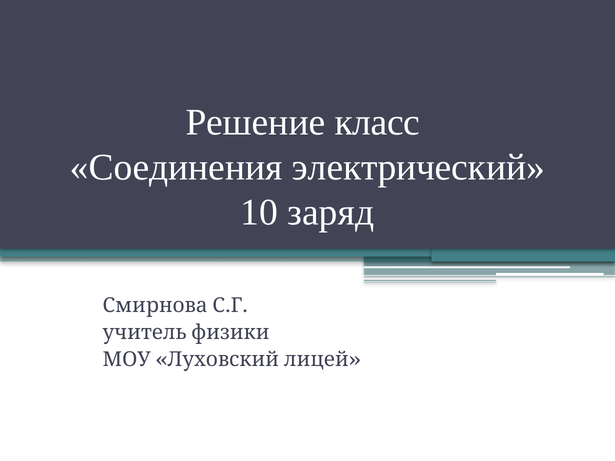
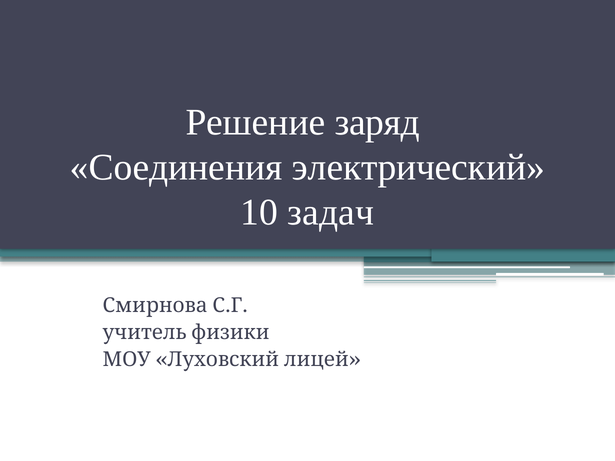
класс: класс -> заряд (377, 122)
заряд: заряд -> задач (331, 212)
